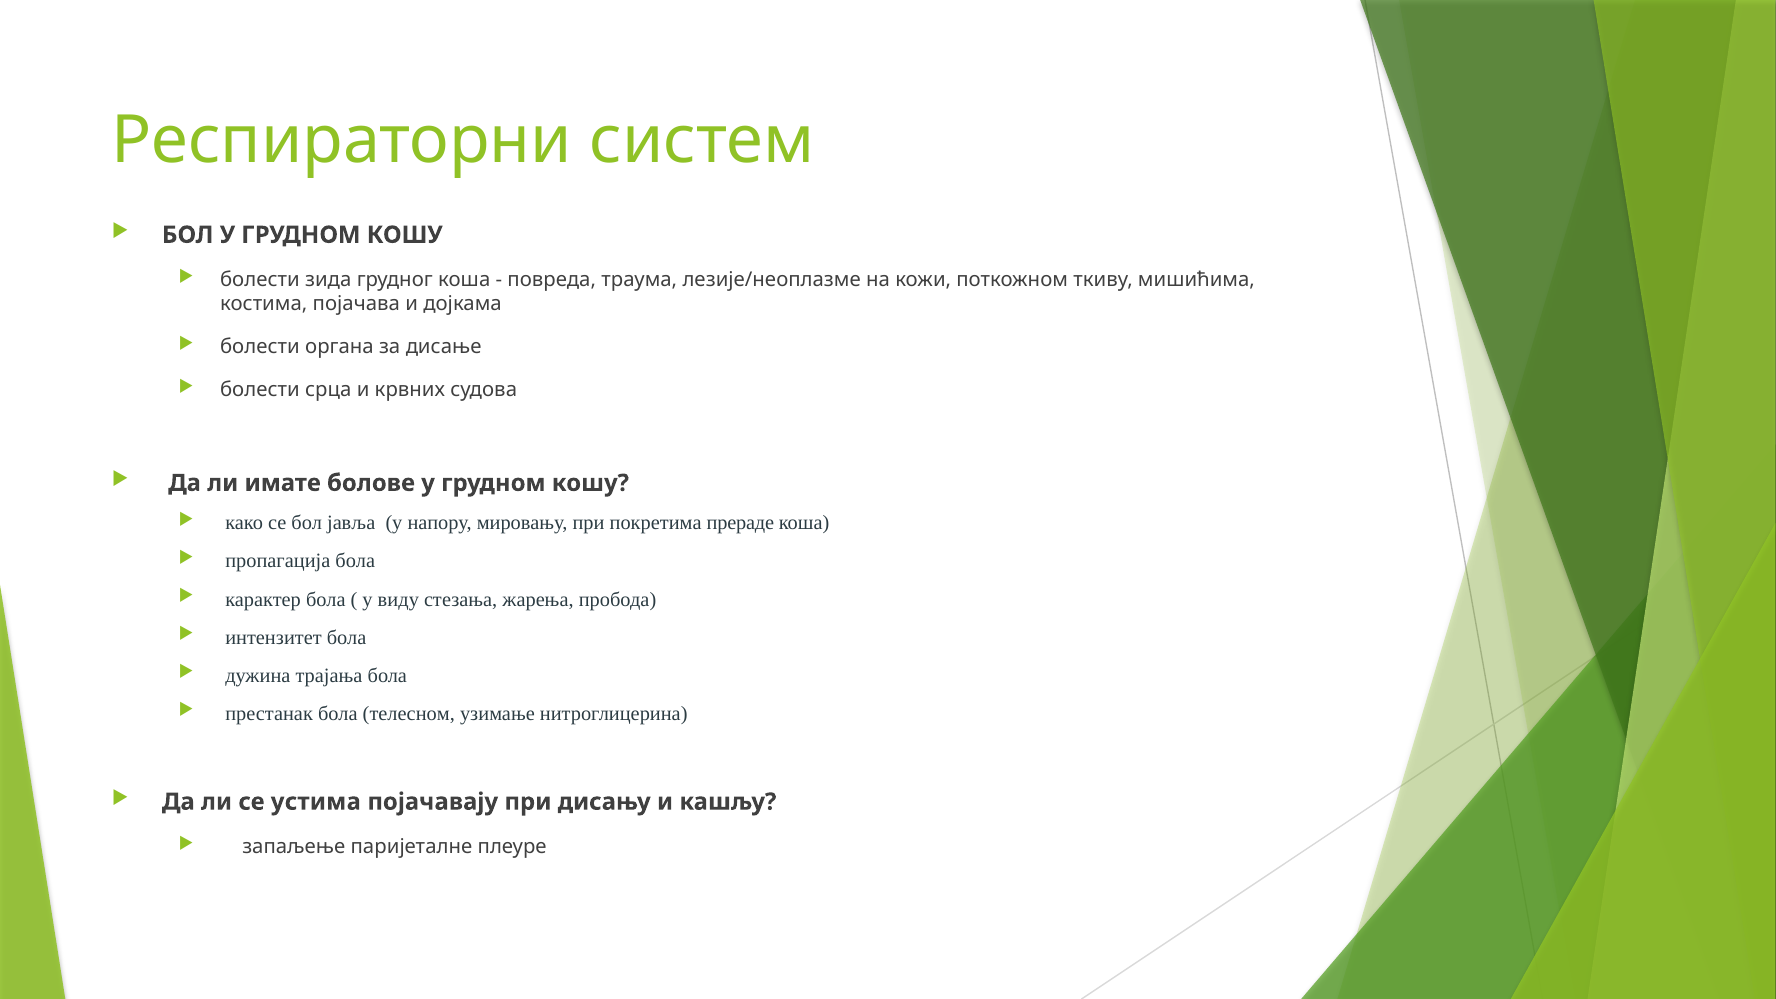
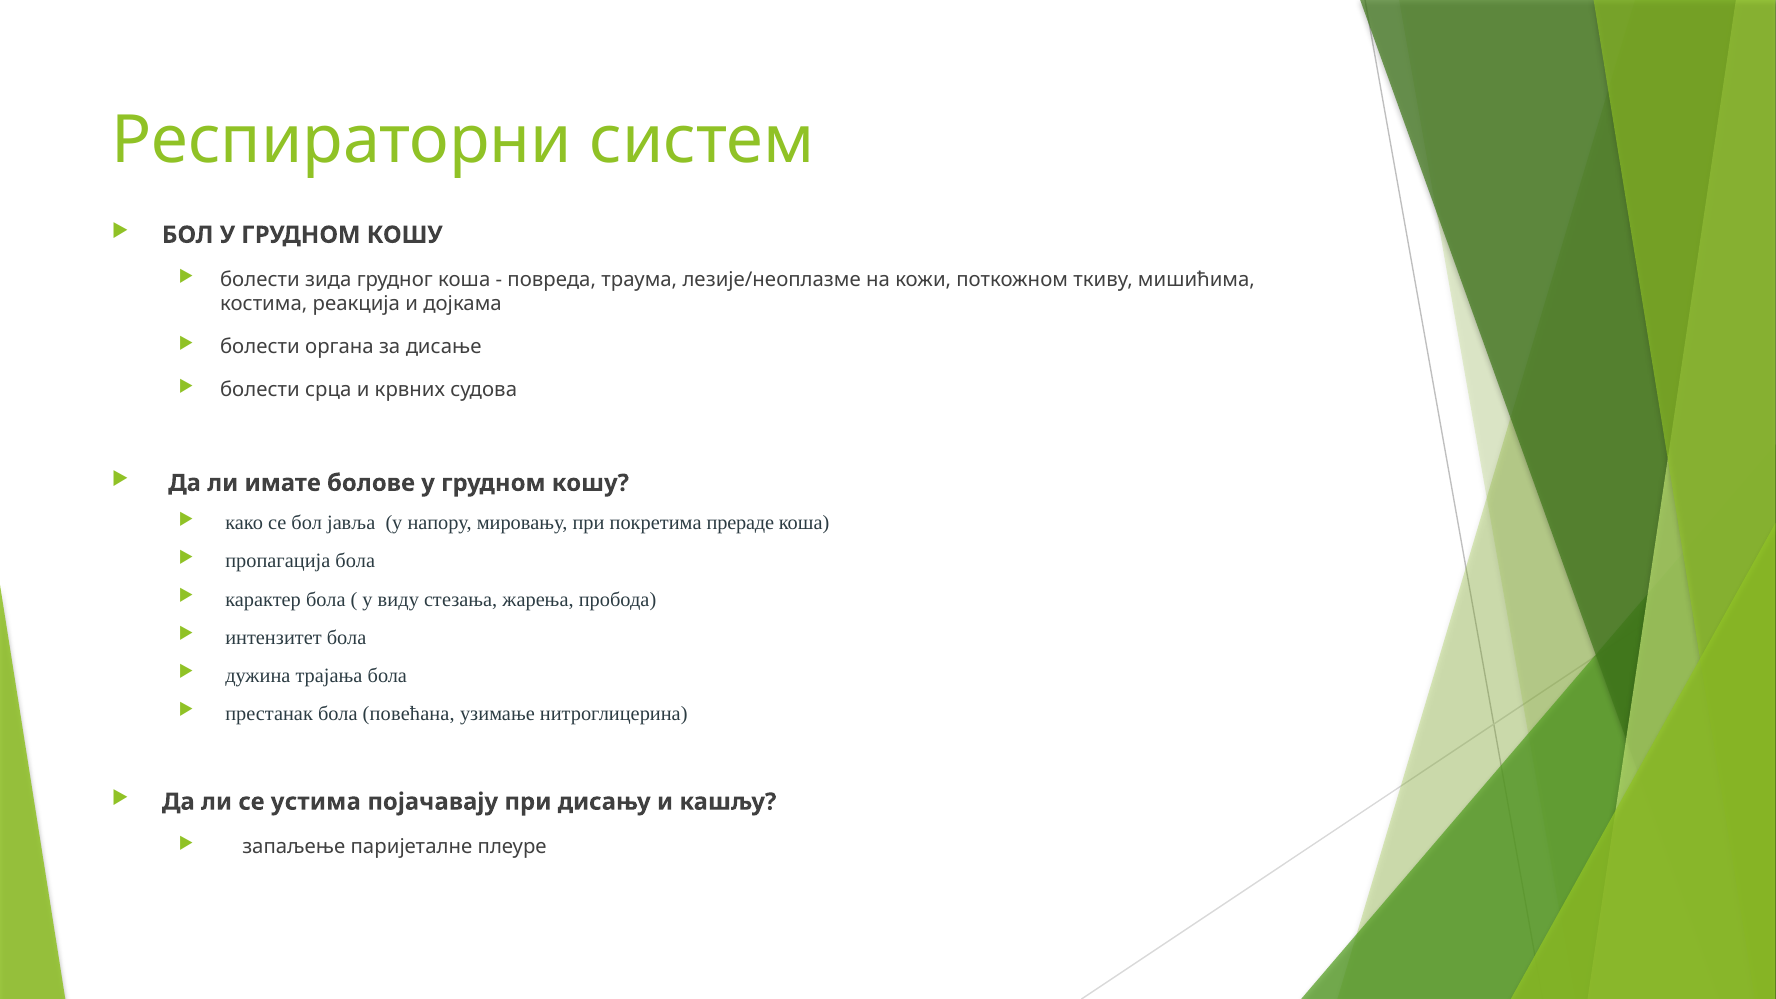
појачава: појачава -> реакција (356, 304)
телесном: телесном -> повећана (409, 714)
